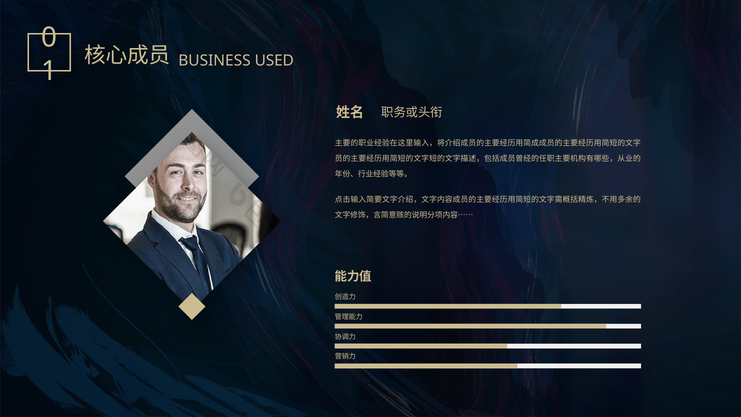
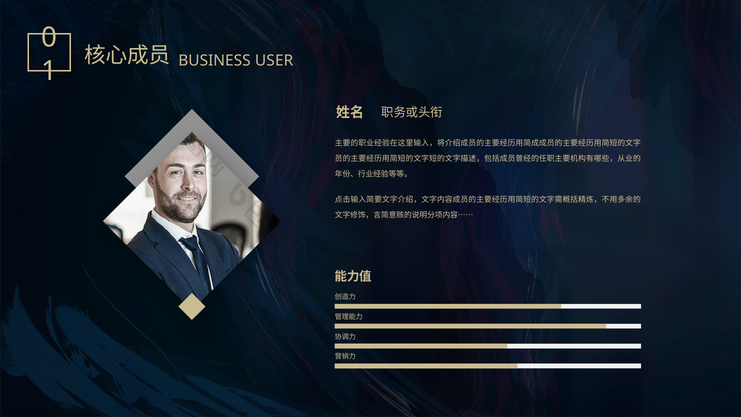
USED: USED -> USER (274, 61)
